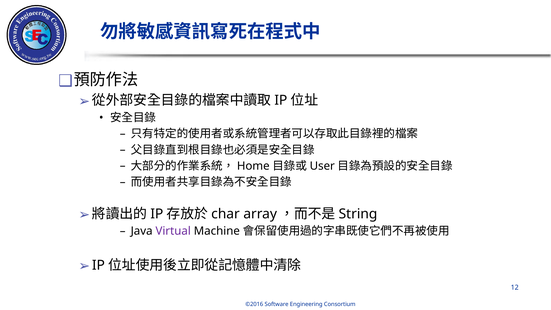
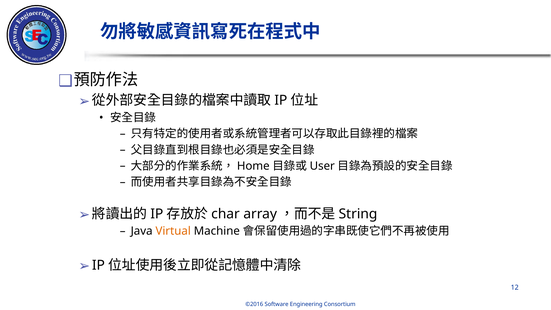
Virtual colour: purple -> orange (173, 231)
